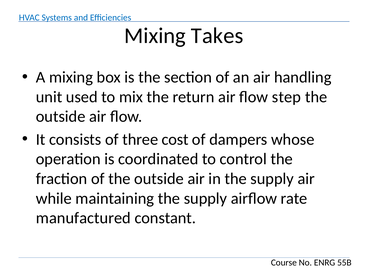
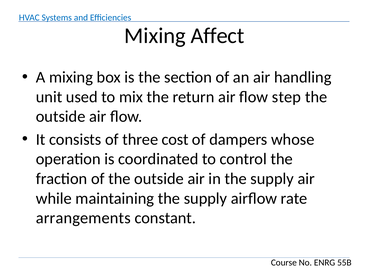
Takes: Takes -> Affect (217, 36)
manufactured: manufactured -> arrangements (83, 218)
